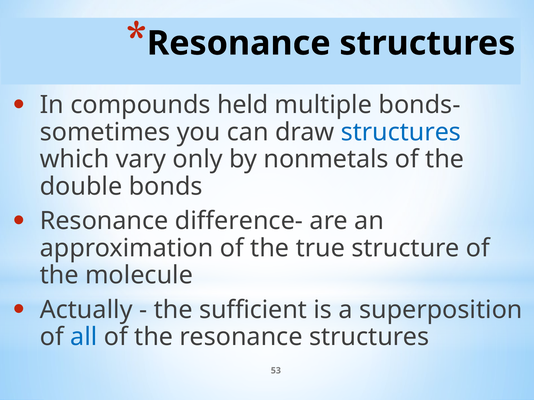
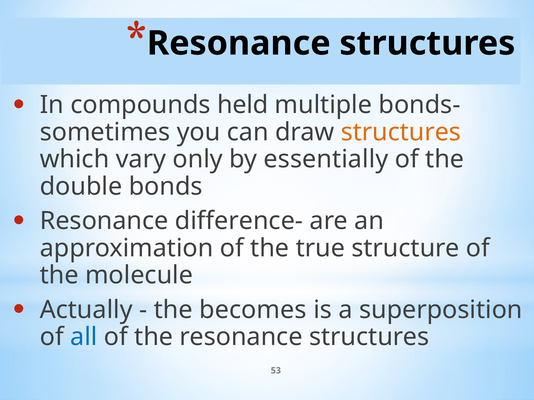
structures colour: blue -> orange (401, 132)
nonmetals: nonmetals -> essentially (326, 160)
sufficient: sufficient -> becomes (253, 310)
